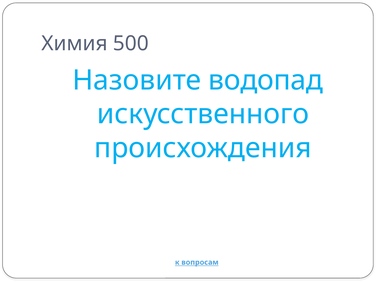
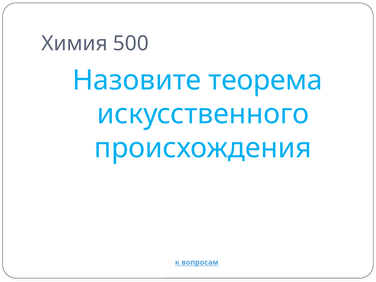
водопад: водопад -> теорема (266, 80)
